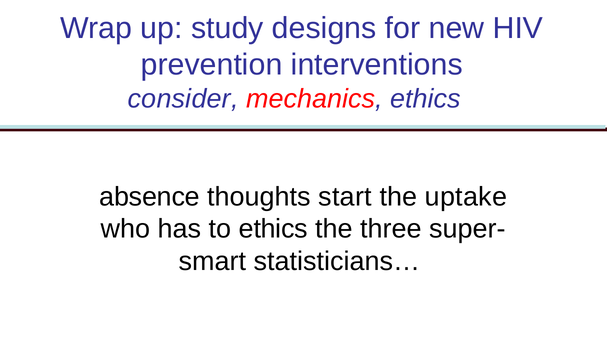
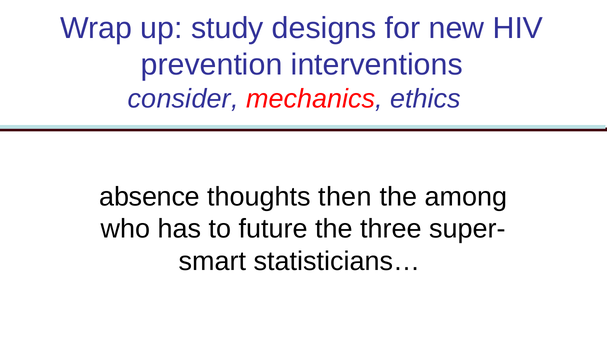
start: start -> then (345, 197)
uptake: uptake -> among (466, 197)
to ethics: ethics -> future (273, 229)
